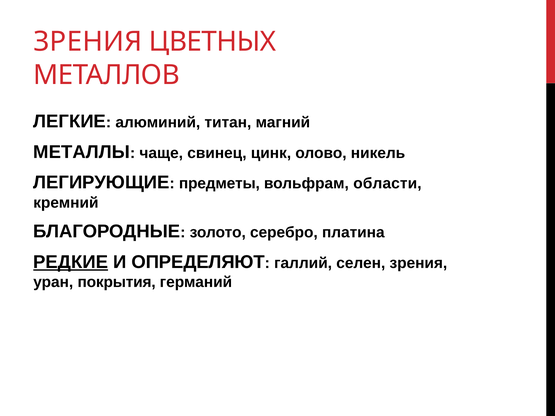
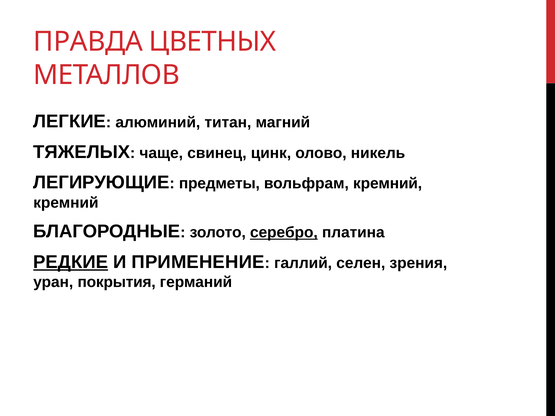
ЗРЕНИЯ: ЗРЕНИЯ -> ПРАВДА (88, 42)
МЕТАЛЛЫ: МЕТАЛЛЫ -> ТЯЖЕЛЫХ (82, 152)
вольфрам области: области -> кремний (388, 184)
серебро underline: none -> present (284, 233)
ОПРЕДЕЛЯЮТ: ОПРЕДЕЛЯЮТ -> ПРИМЕНЕНИЕ (198, 262)
